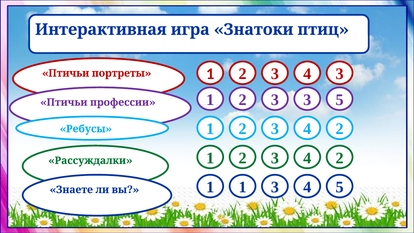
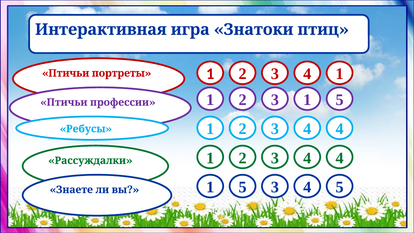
3 4 3: 3 -> 1 (340, 74)
3 3: 3 -> 1 (307, 100)
2: 2 -> 4 (340, 129)
2: 2 -> 4 (340, 158)
1: 1 -> 5 (243, 187)
